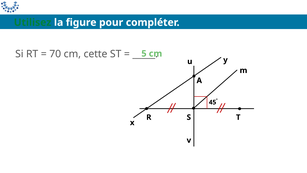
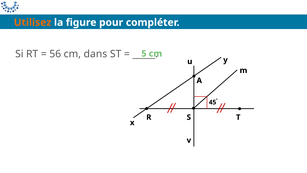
Utilisez colour: green -> orange (33, 22)
70: 70 -> 56 (55, 54)
cette: cette -> dans (95, 54)
